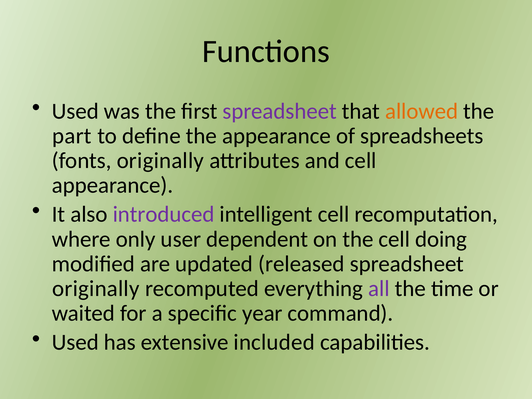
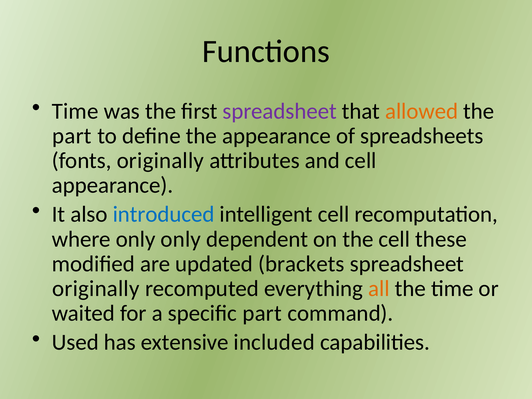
Used: Used -> Time (75, 111)
introduced colour: purple -> blue (164, 214)
only user: user -> only (181, 239)
doing: doing -> these (441, 239)
released: released -> brackets (301, 264)
all colour: purple -> orange (379, 289)
specific year: year -> part (262, 313)
